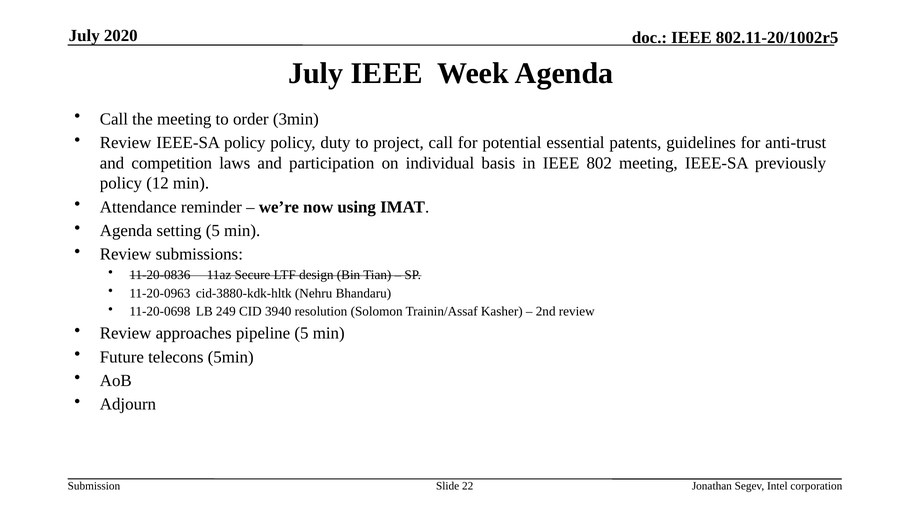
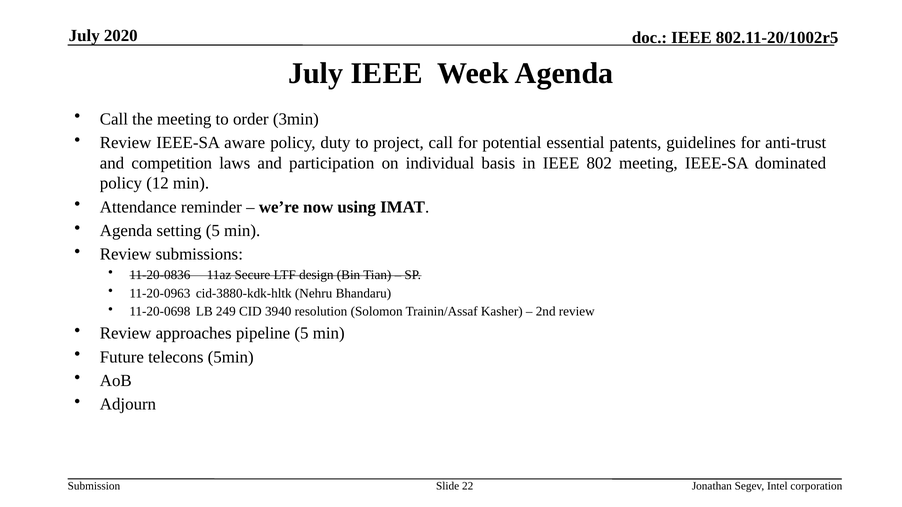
IEEE-SA policy: policy -> aware (245, 143)
previously: previously -> dominated (791, 163)
